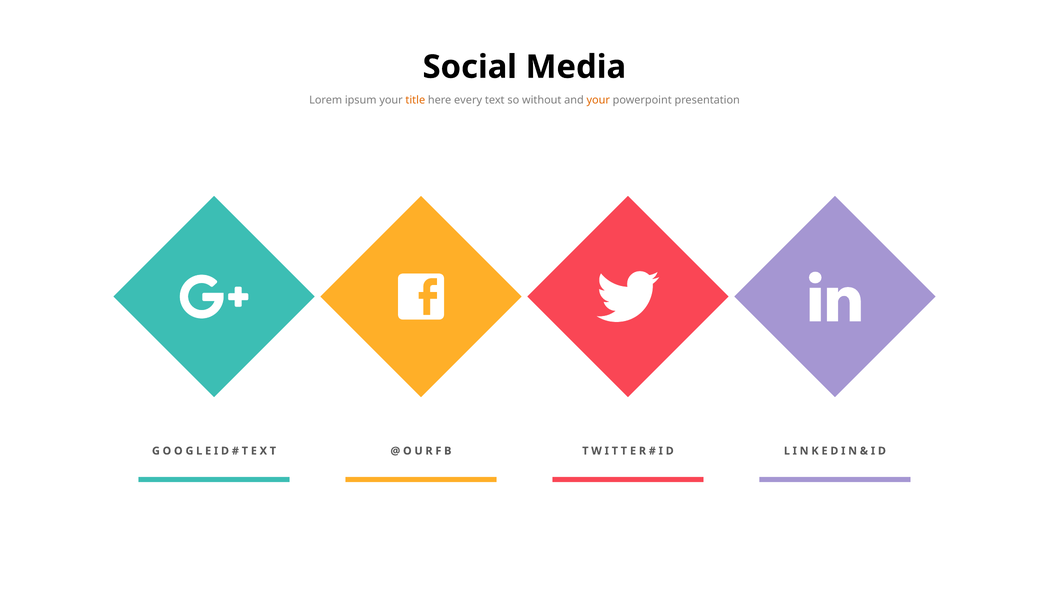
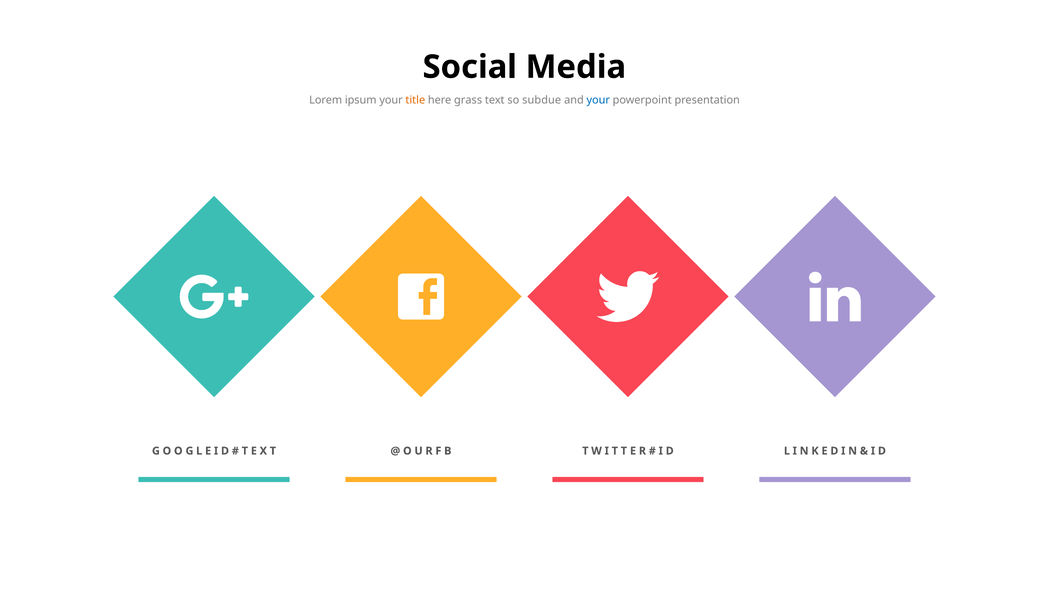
every: every -> grass (468, 100)
without: without -> subdue (542, 100)
your colour: orange -> blue (598, 100)
